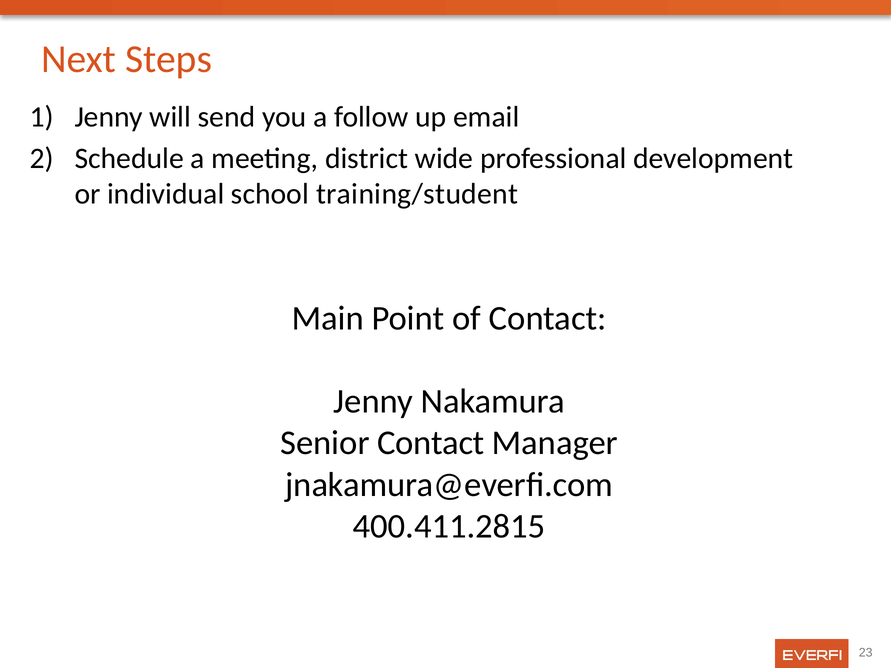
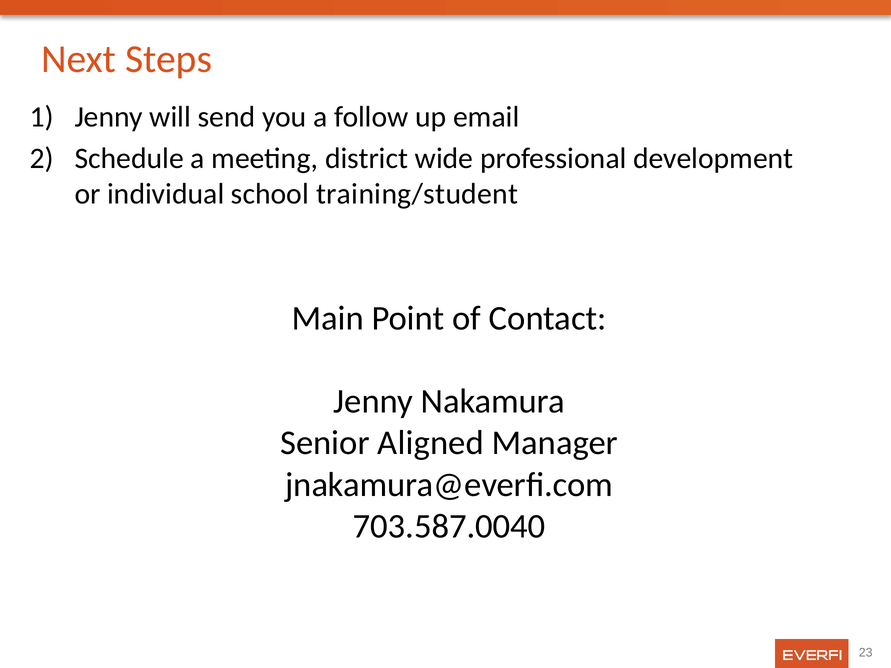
Senior Contact: Contact -> Aligned (431, 443)
400.411.2815: 400.411.2815 -> 703.587.0040 (449, 526)
